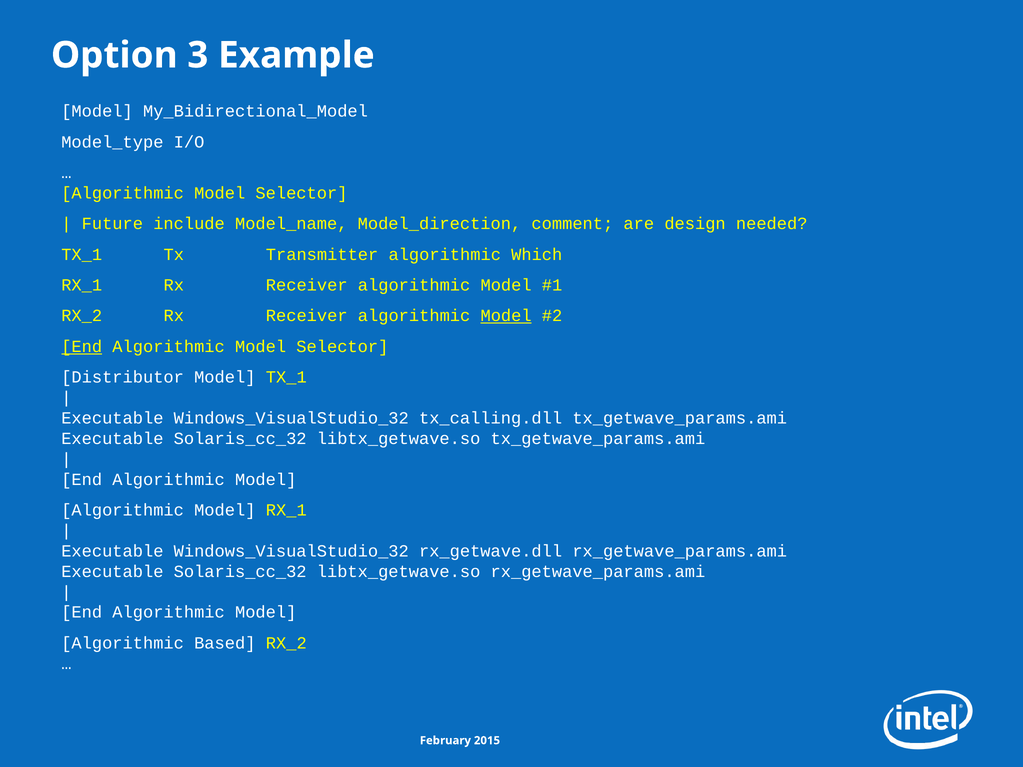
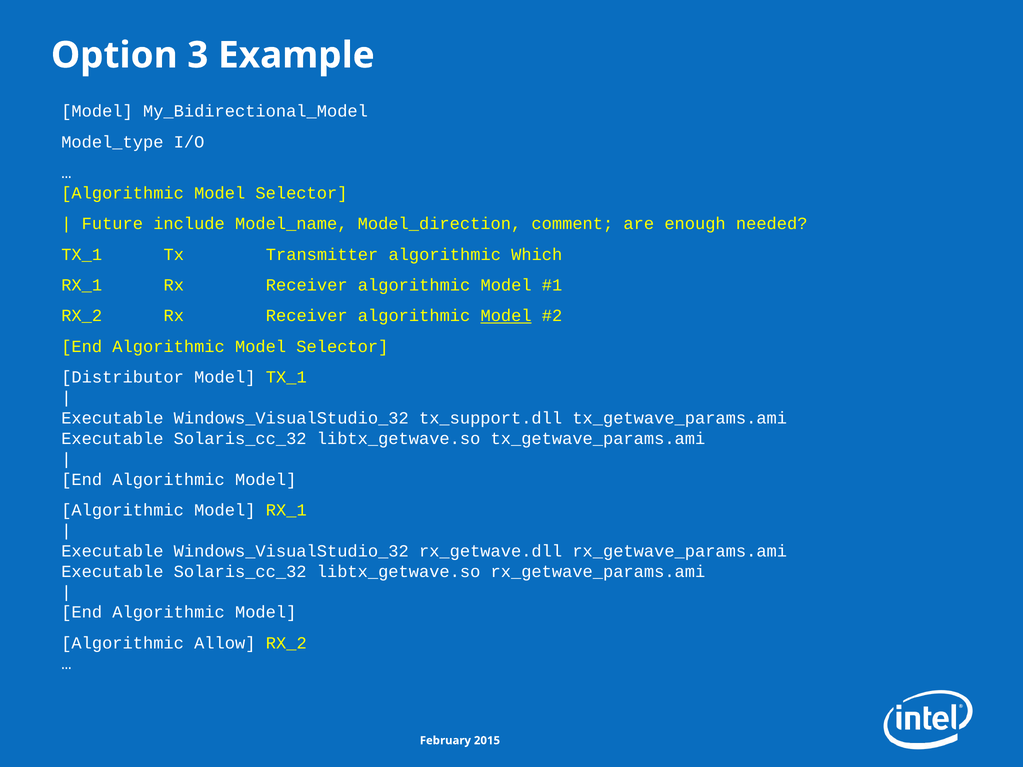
design: design -> enough (695, 224)
End underline: present -> none (82, 347)
tx_calling.dll: tx_calling.dll -> tx_support.dll (491, 418)
Based: Based -> Allow (225, 643)
